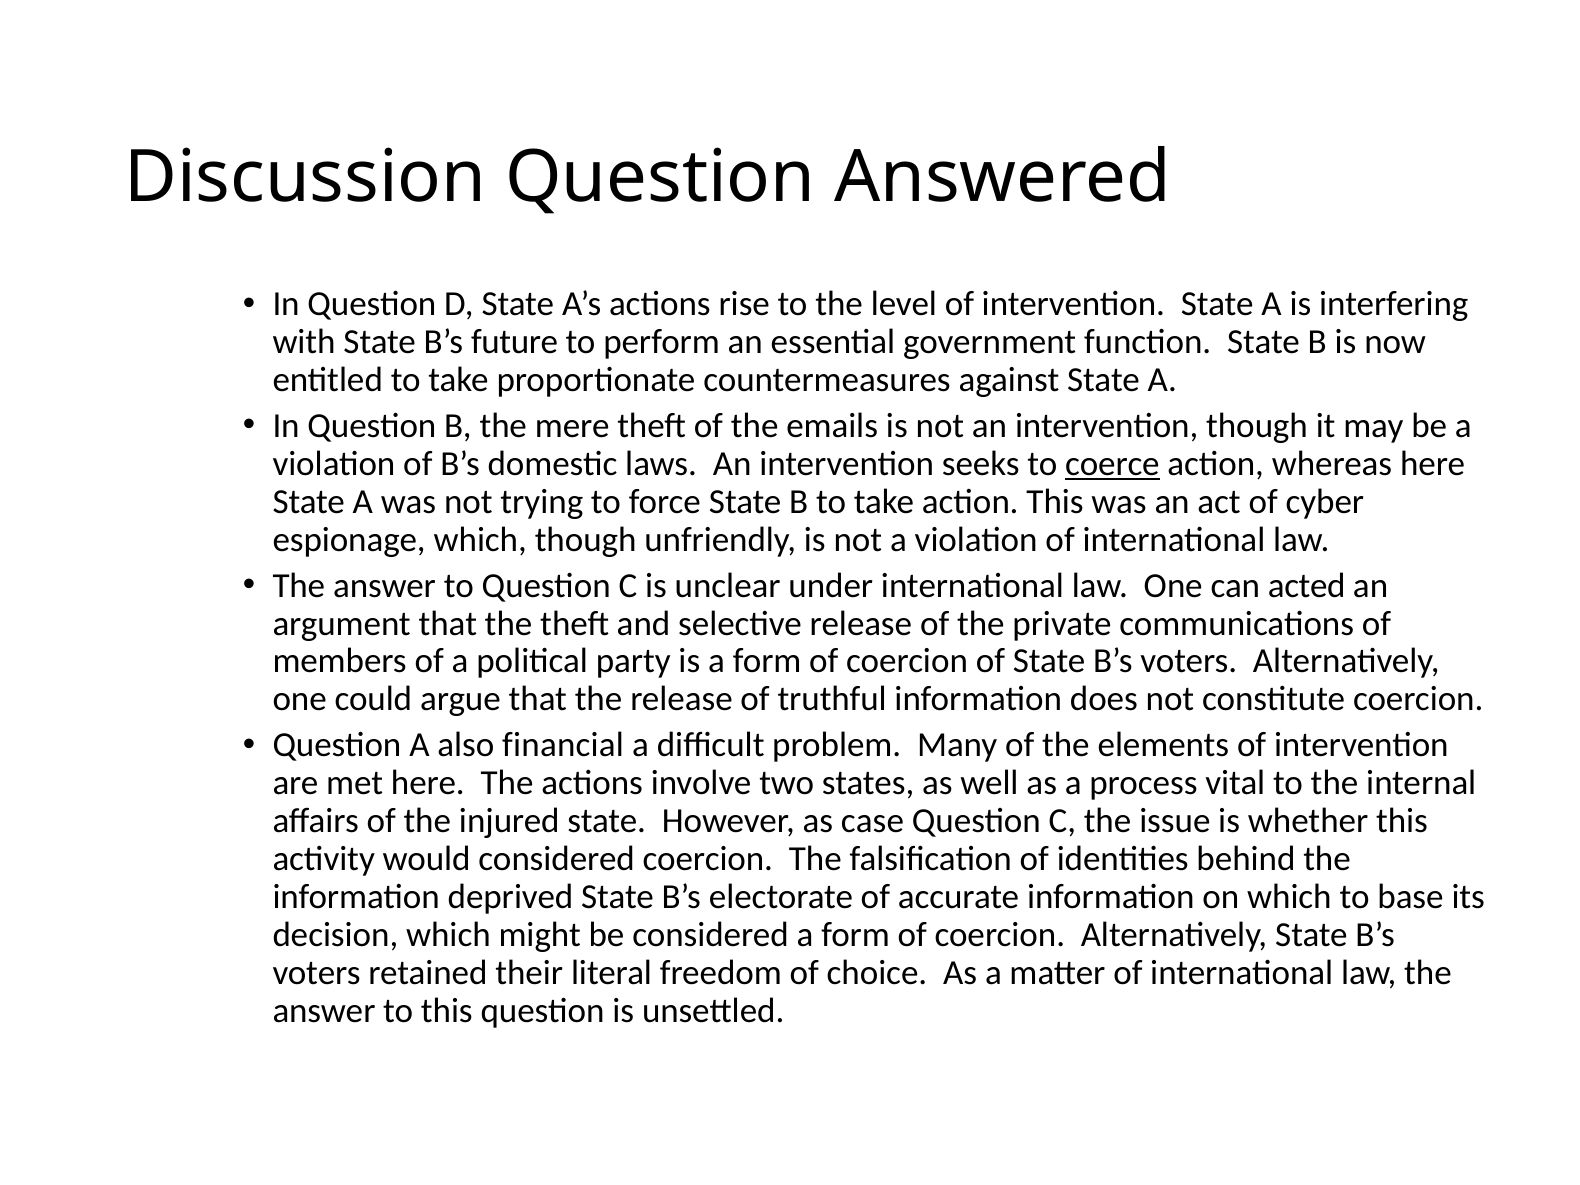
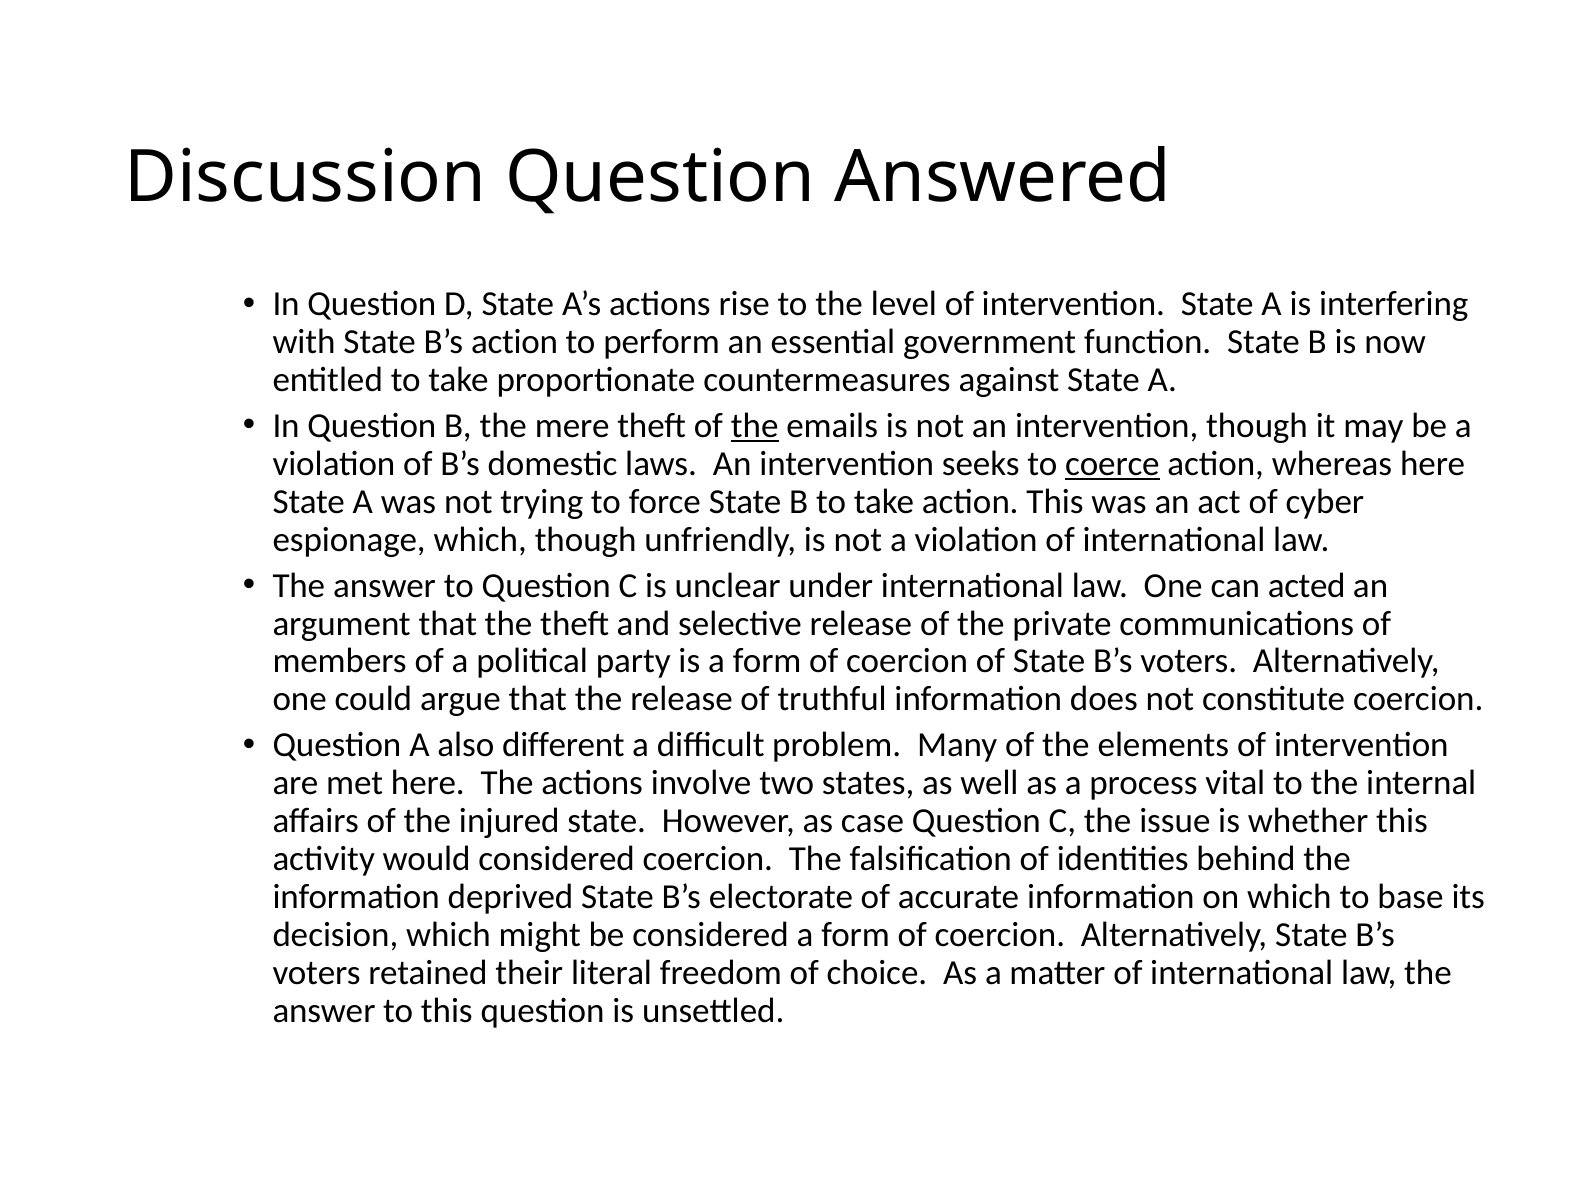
B’s future: future -> action (515, 342)
the underline: none -> present (755, 426)
financial: financial -> different (563, 745)
